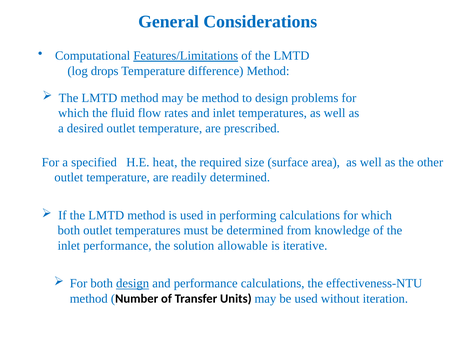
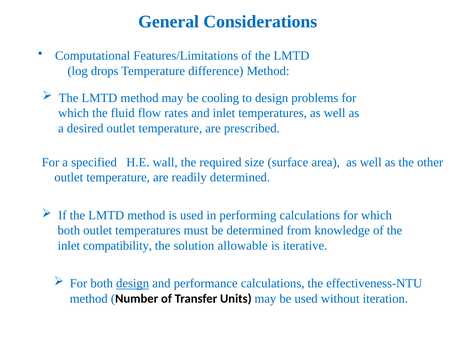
Features/Limitations underline: present -> none (186, 56)
be method: method -> cooling (220, 98)
heat: heat -> wall (165, 162)
inlet performance: performance -> compatibility (118, 246)
